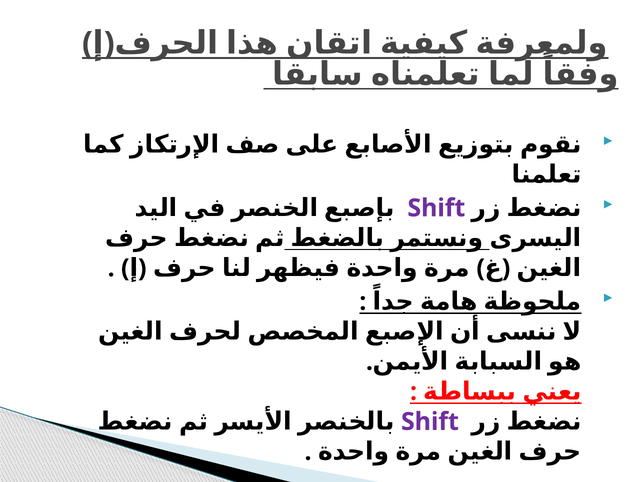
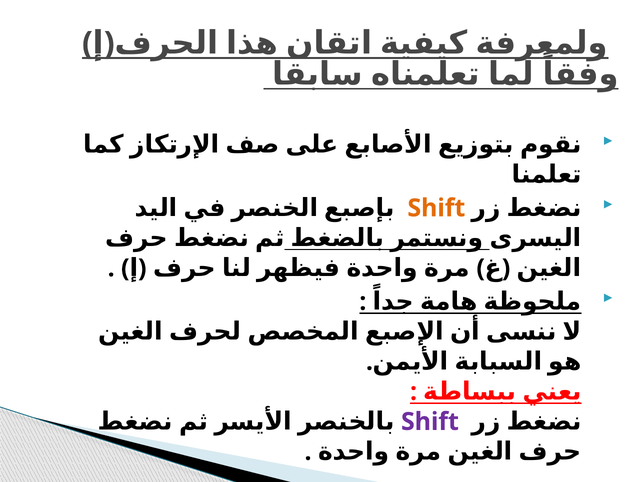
Shift colour: purple -> orange (436, 208)
